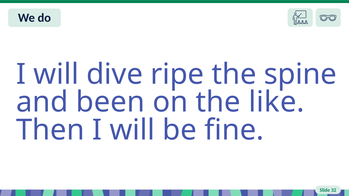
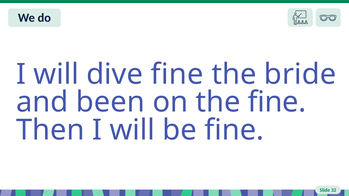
dive ripe: ripe -> fine (177, 74)
spine: spine -> bride (300, 74)
the like: like -> fine (277, 102)
